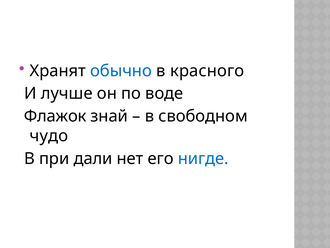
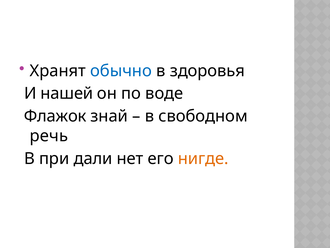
красного: красного -> здоровья (207, 71)
лучше: лучше -> нашей (67, 93)
чудо: чудо -> речь (49, 136)
нигде colour: blue -> orange (203, 158)
